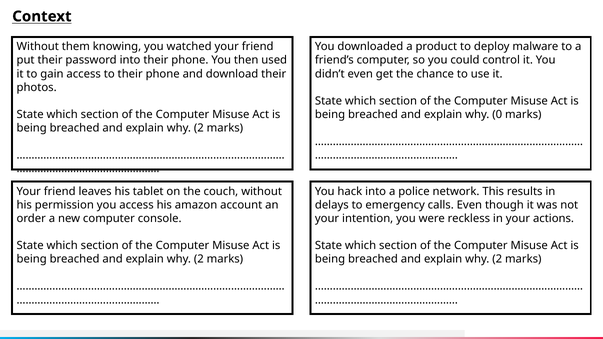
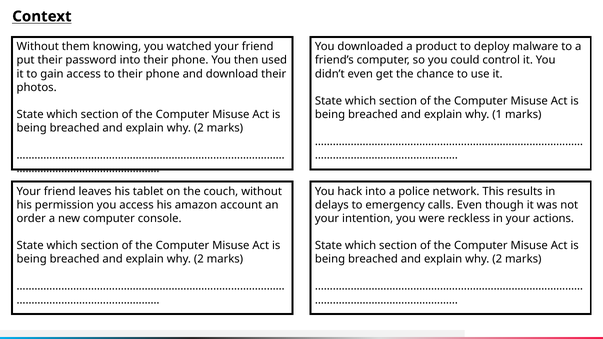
0: 0 -> 1 (497, 115)
